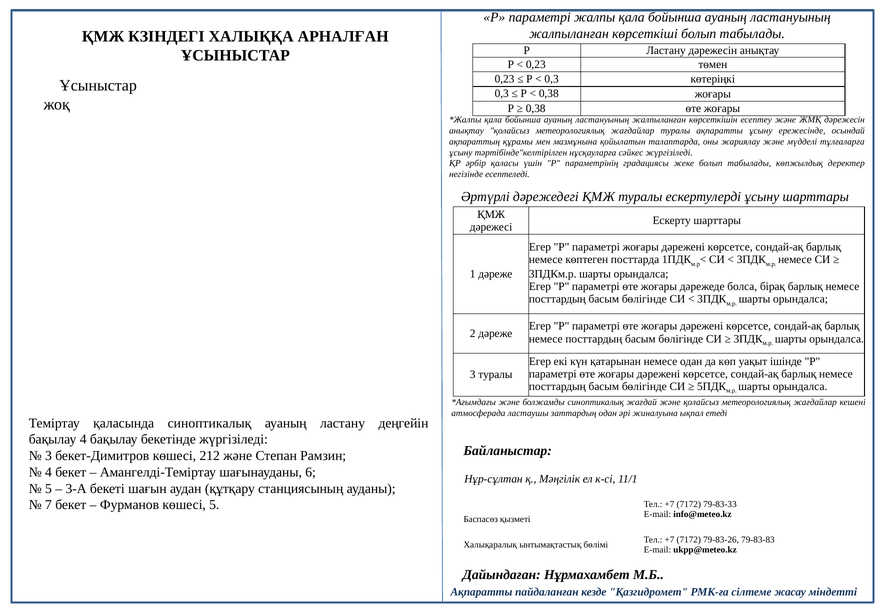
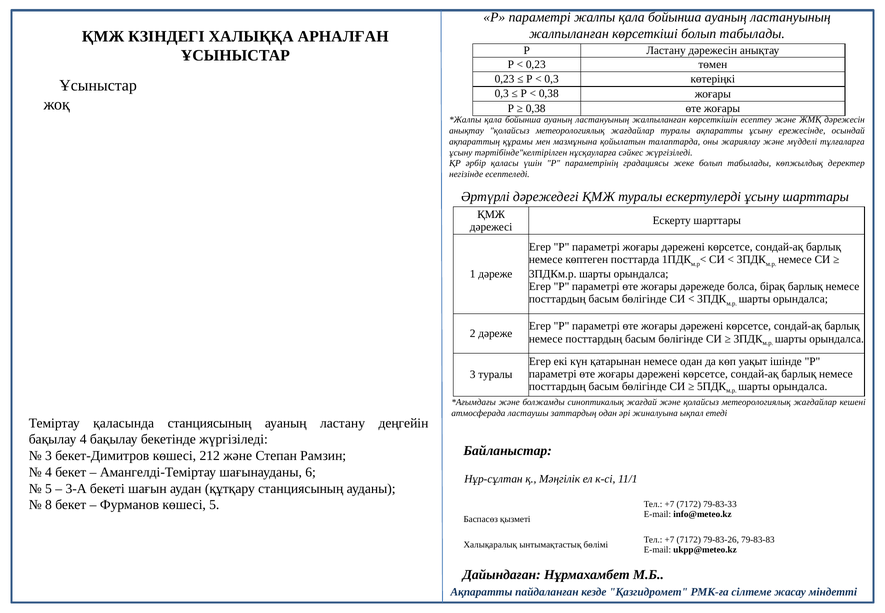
қаласында синоптикалық: синоптикалық -> станциясының (210, 423)
7: 7 -> 8 (49, 505)
